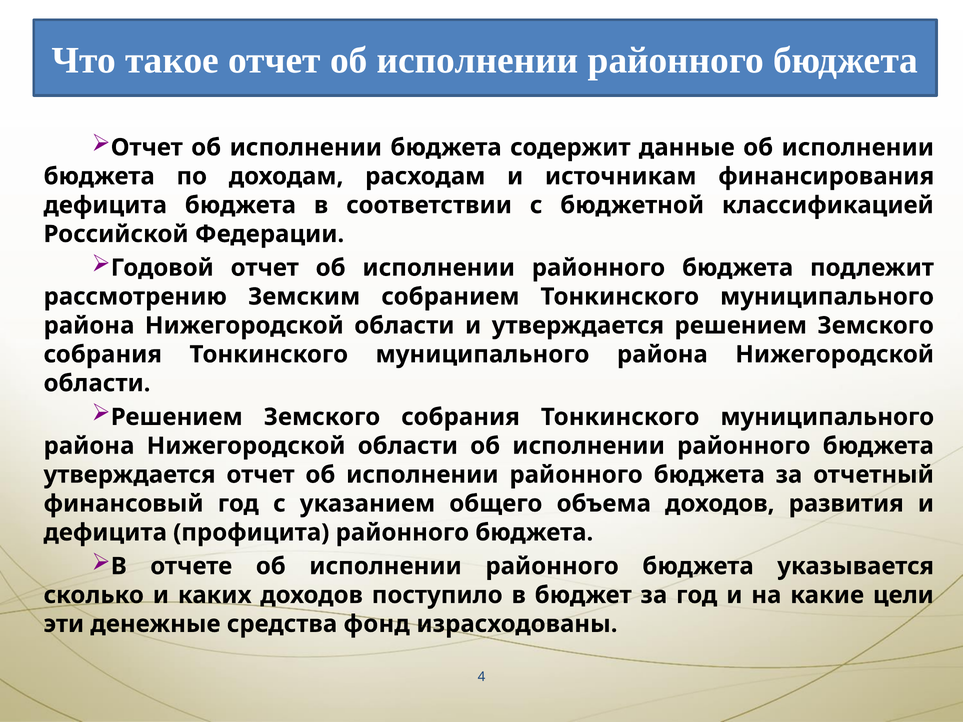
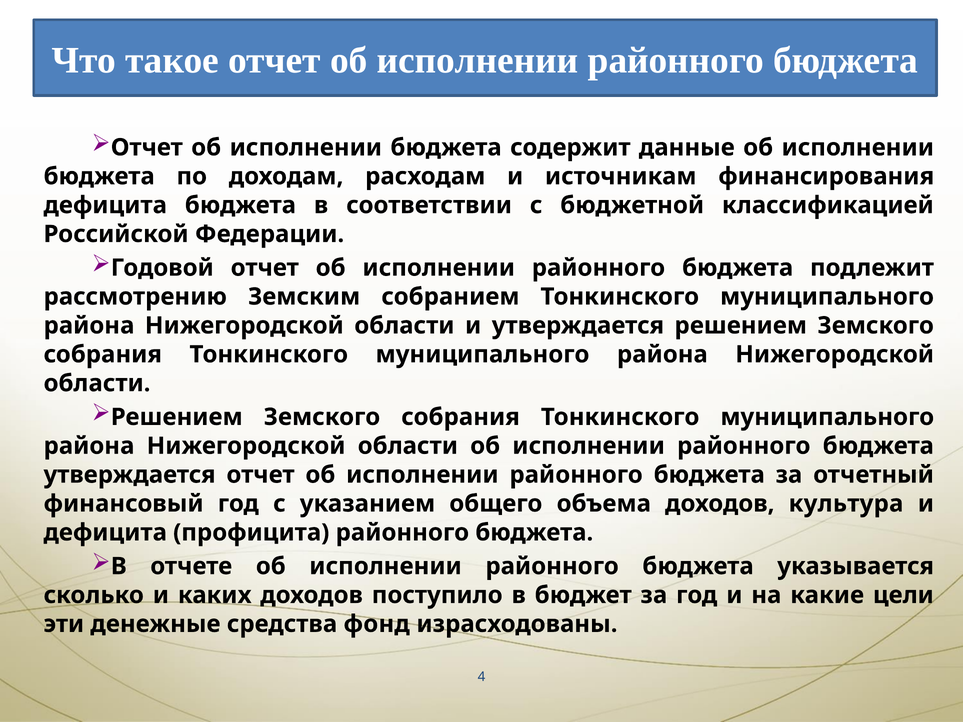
развития: развития -> культура (846, 504)
